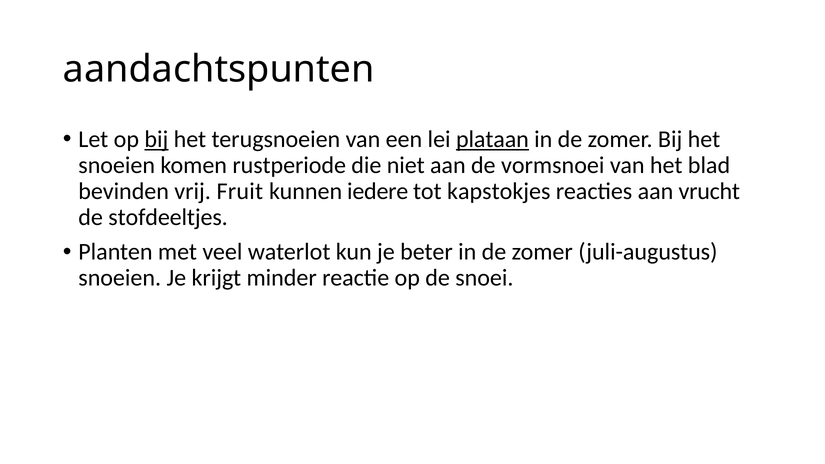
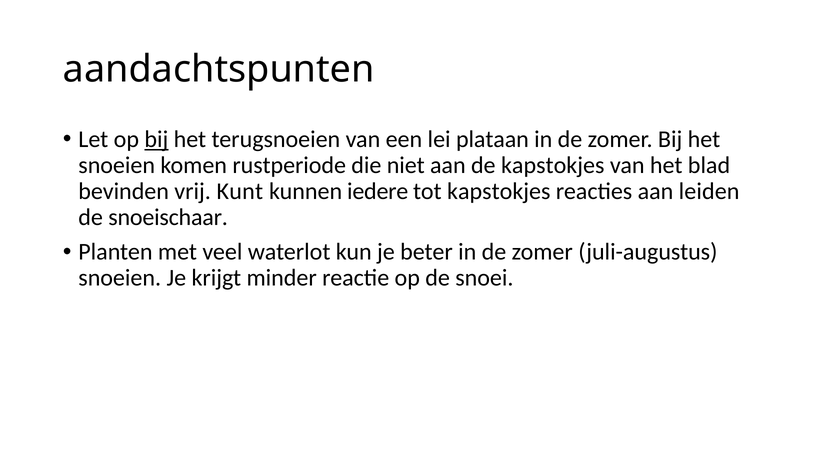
plataan underline: present -> none (492, 139)
de vormsnoei: vormsnoei -> kapstokjes (553, 165)
Fruit: Fruit -> Kunt (240, 191)
vrucht: vrucht -> leiden (709, 191)
stofdeeltjes: stofdeeltjes -> snoeischaar (168, 217)
